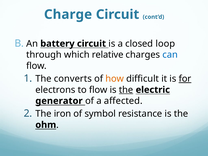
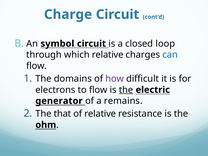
battery: battery -> symbol (57, 44)
converts: converts -> domains (73, 79)
how colour: orange -> purple (115, 79)
for underline: present -> none (185, 79)
affected: affected -> remains (123, 101)
iron: iron -> that (62, 114)
of symbol: symbol -> relative (100, 114)
